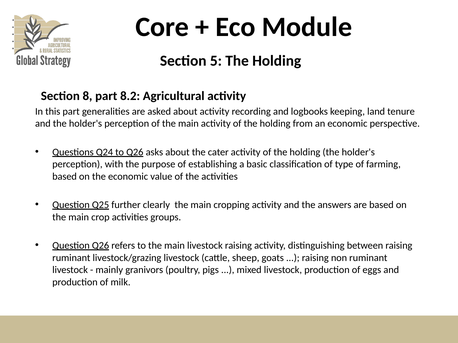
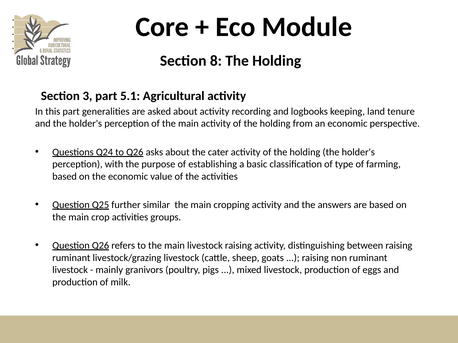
5: 5 -> 8 (216, 61)
8: 8 -> 3 (87, 96)
8.2: 8.2 -> 5.1 (130, 96)
clearly: clearly -> similar (156, 205)
